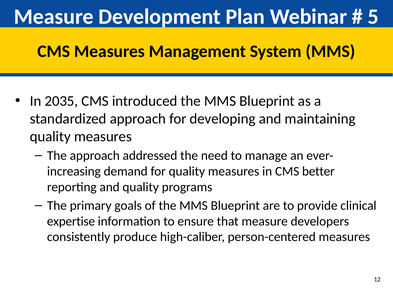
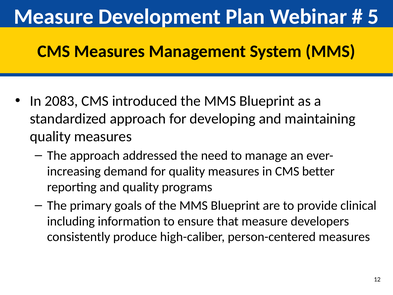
2035: 2035 -> 2083 (61, 101)
expertise: expertise -> including (71, 221)
